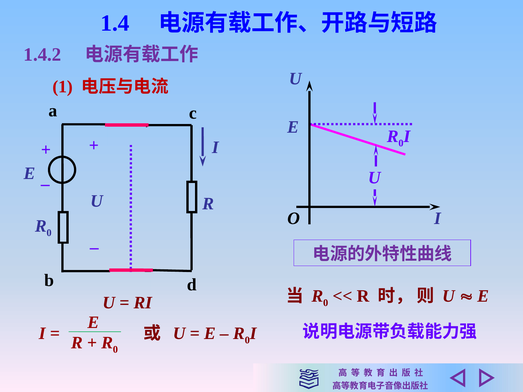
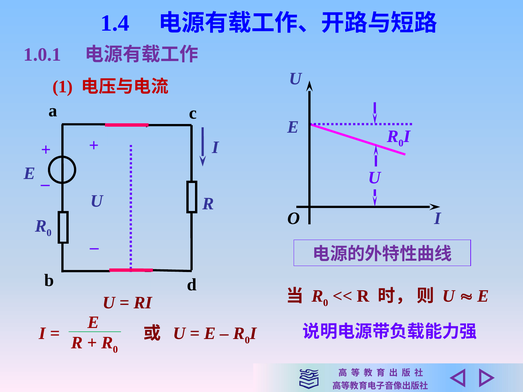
1.4.2: 1.4.2 -> 1.0.1 (43, 55)
